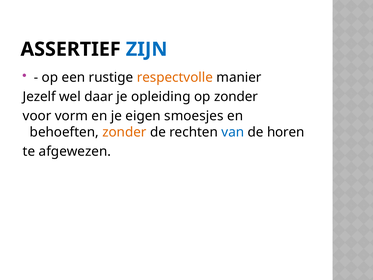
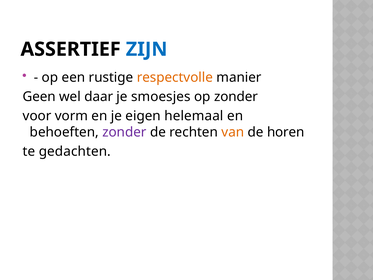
Jezelf: Jezelf -> Geen (39, 97)
opleiding: opleiding -> smoesjes (161, 97)
smoesjes: smoesjes -> helemaal (194, 116)
zonder colour: orange -> purple (124, 132)
van colour: blue -> orange (233, 132)
afgewezen: afgewezen -> gedachten (75, 151)
